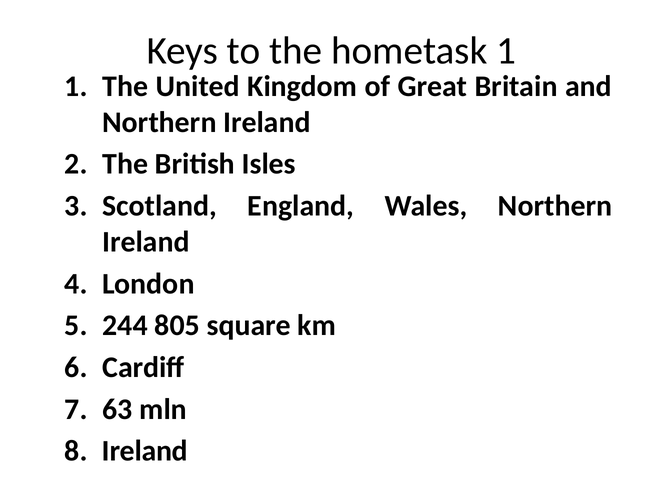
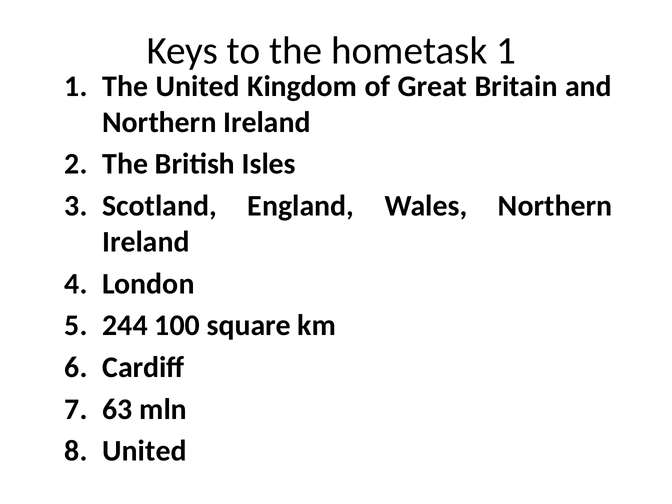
805: 805 -> 100 (177, 326)
Ireland: Ireland -> United (145, 451)
